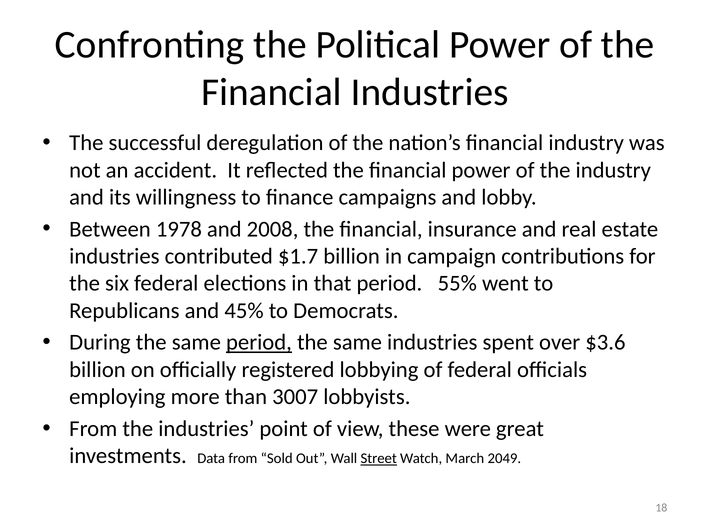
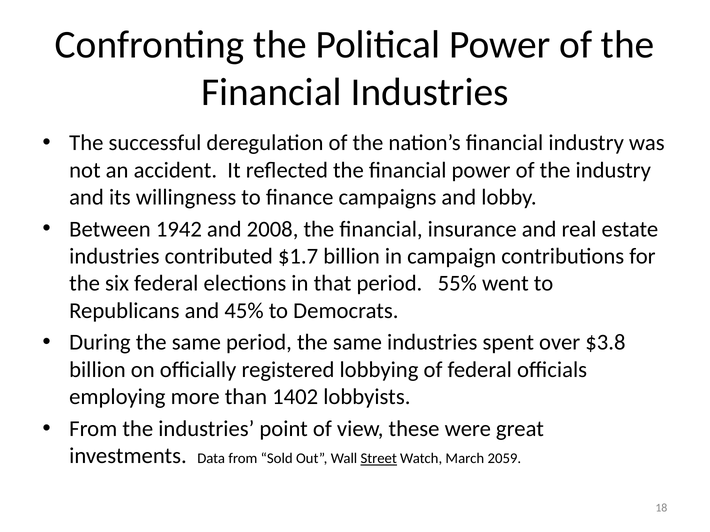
1978: 1978 -> 1942 (179, 229)
period underline: present -> none (259, 343)
$3.6: $3.6 -> $3.8 (605, 343)
3007: 3007 -> 1402 (295, 397)
2049: 2049 -> 2059 (504, 459)
